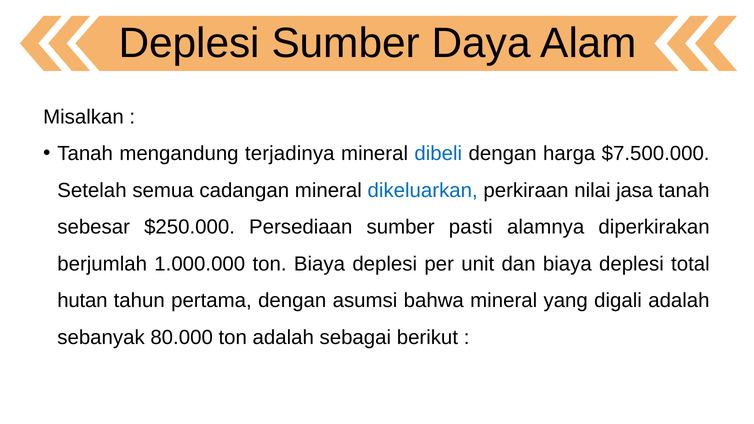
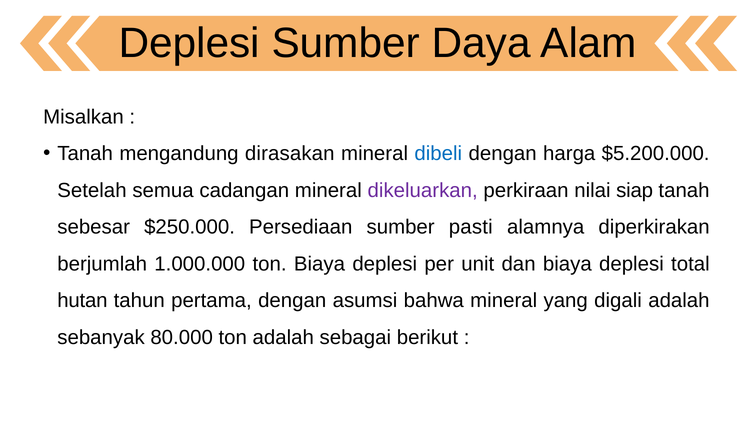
terjadinya: terjadinya -> dirasakan (290, 154)
$7.500.000: $7.500.000 -> $5.200.000 (656, 154)
dikeluarkan colour: blue -> purple (423, 191)
jasa: jasa -> siap (635, 191)
